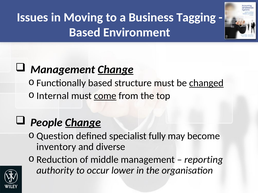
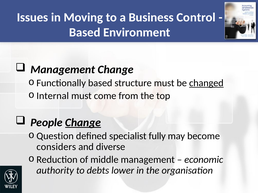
Tagging: Tagging -> Control (196, 17)
Change underline: present -> none (116, 70)
come underline: present -> none (105, 96)
inventory: inventory -> considers (56, 147)
reporting: reporting -> economic (204, 160)
occur: occur -> debts (98, 171)
